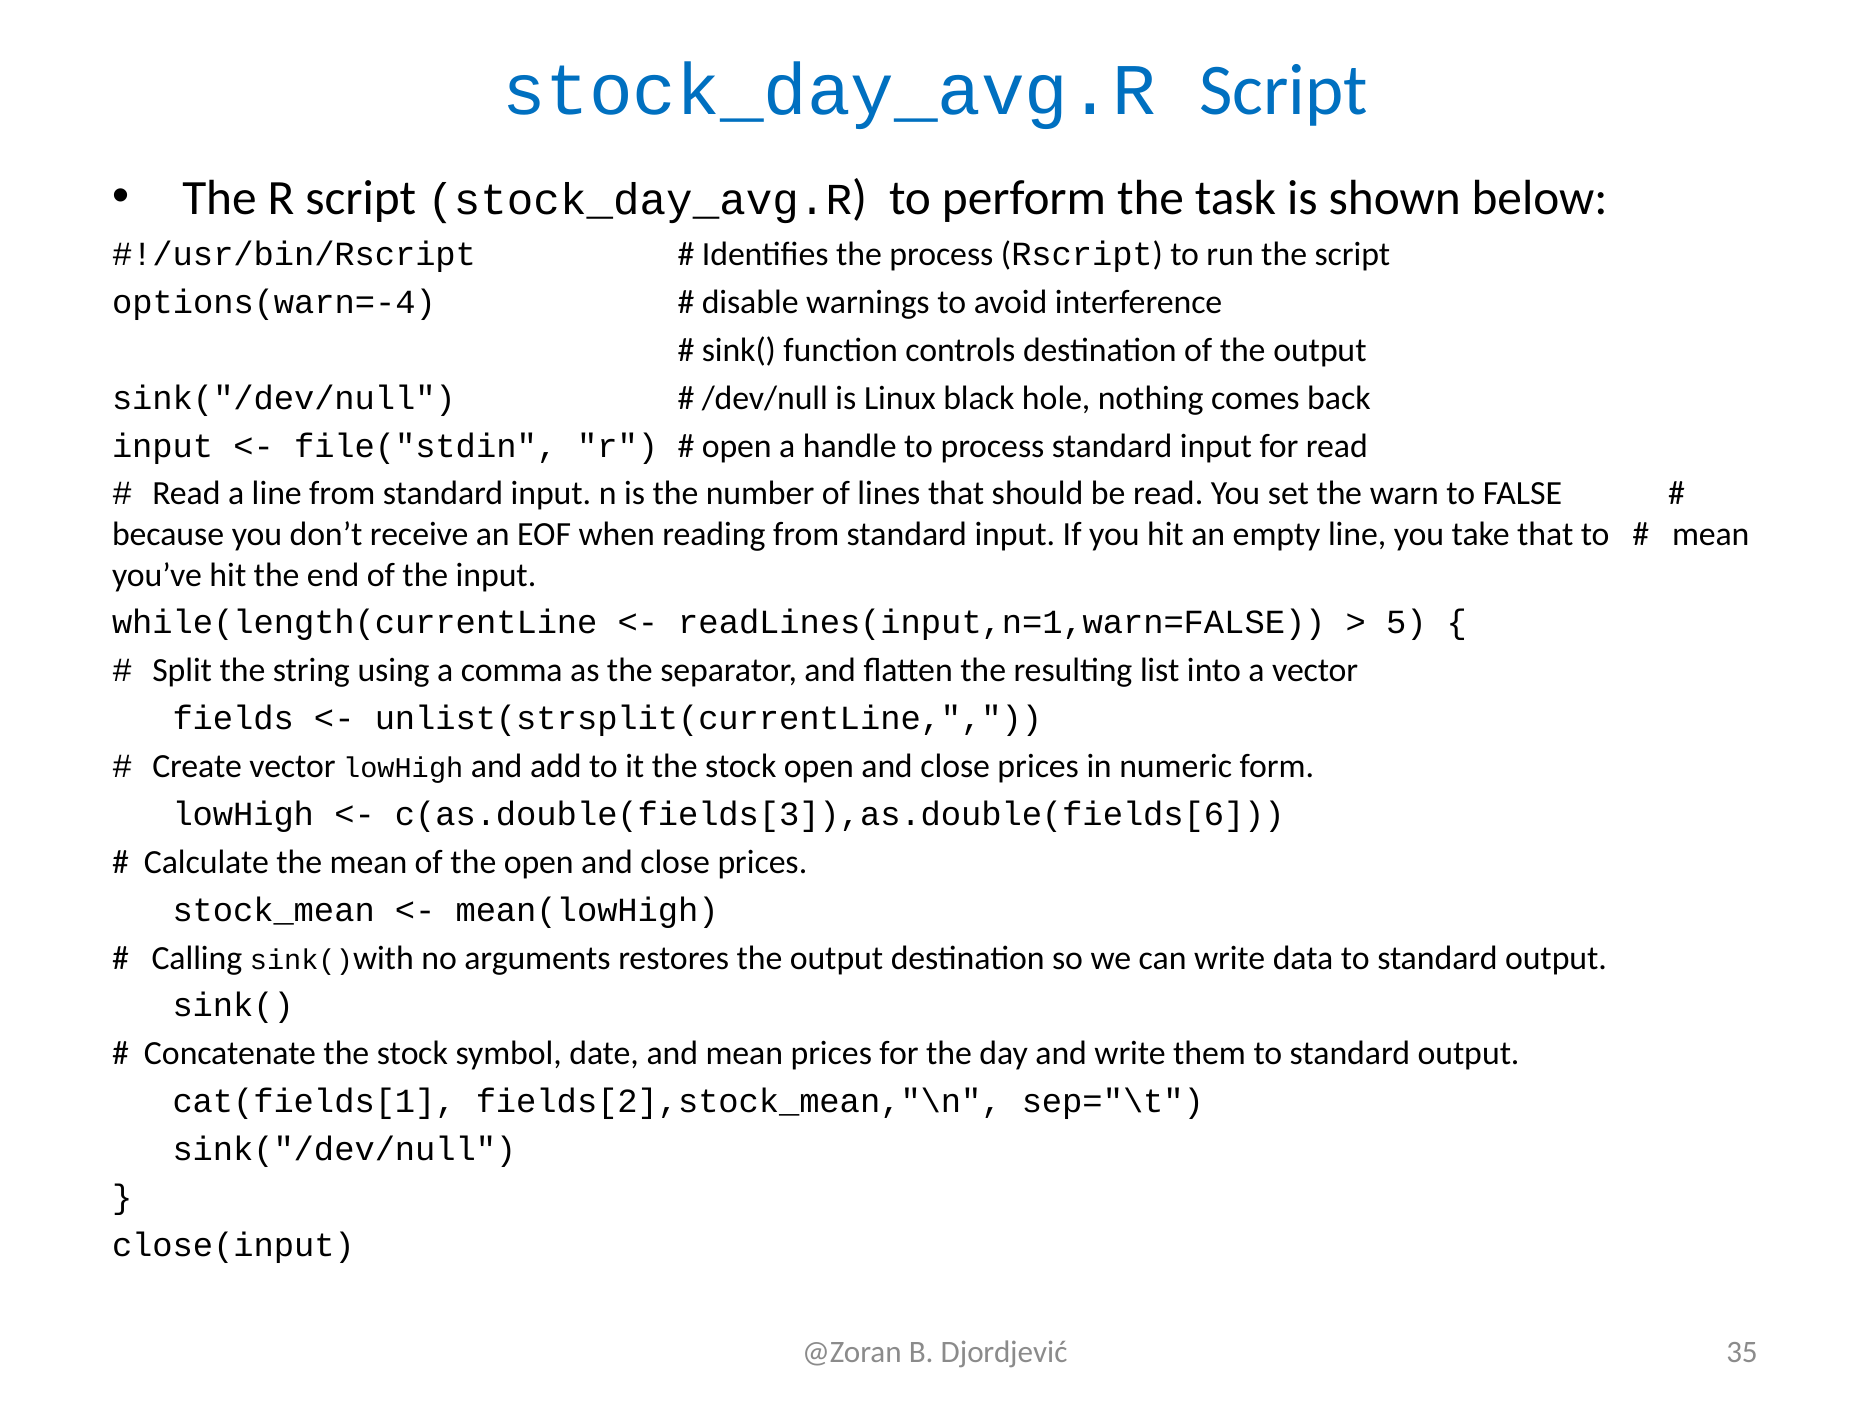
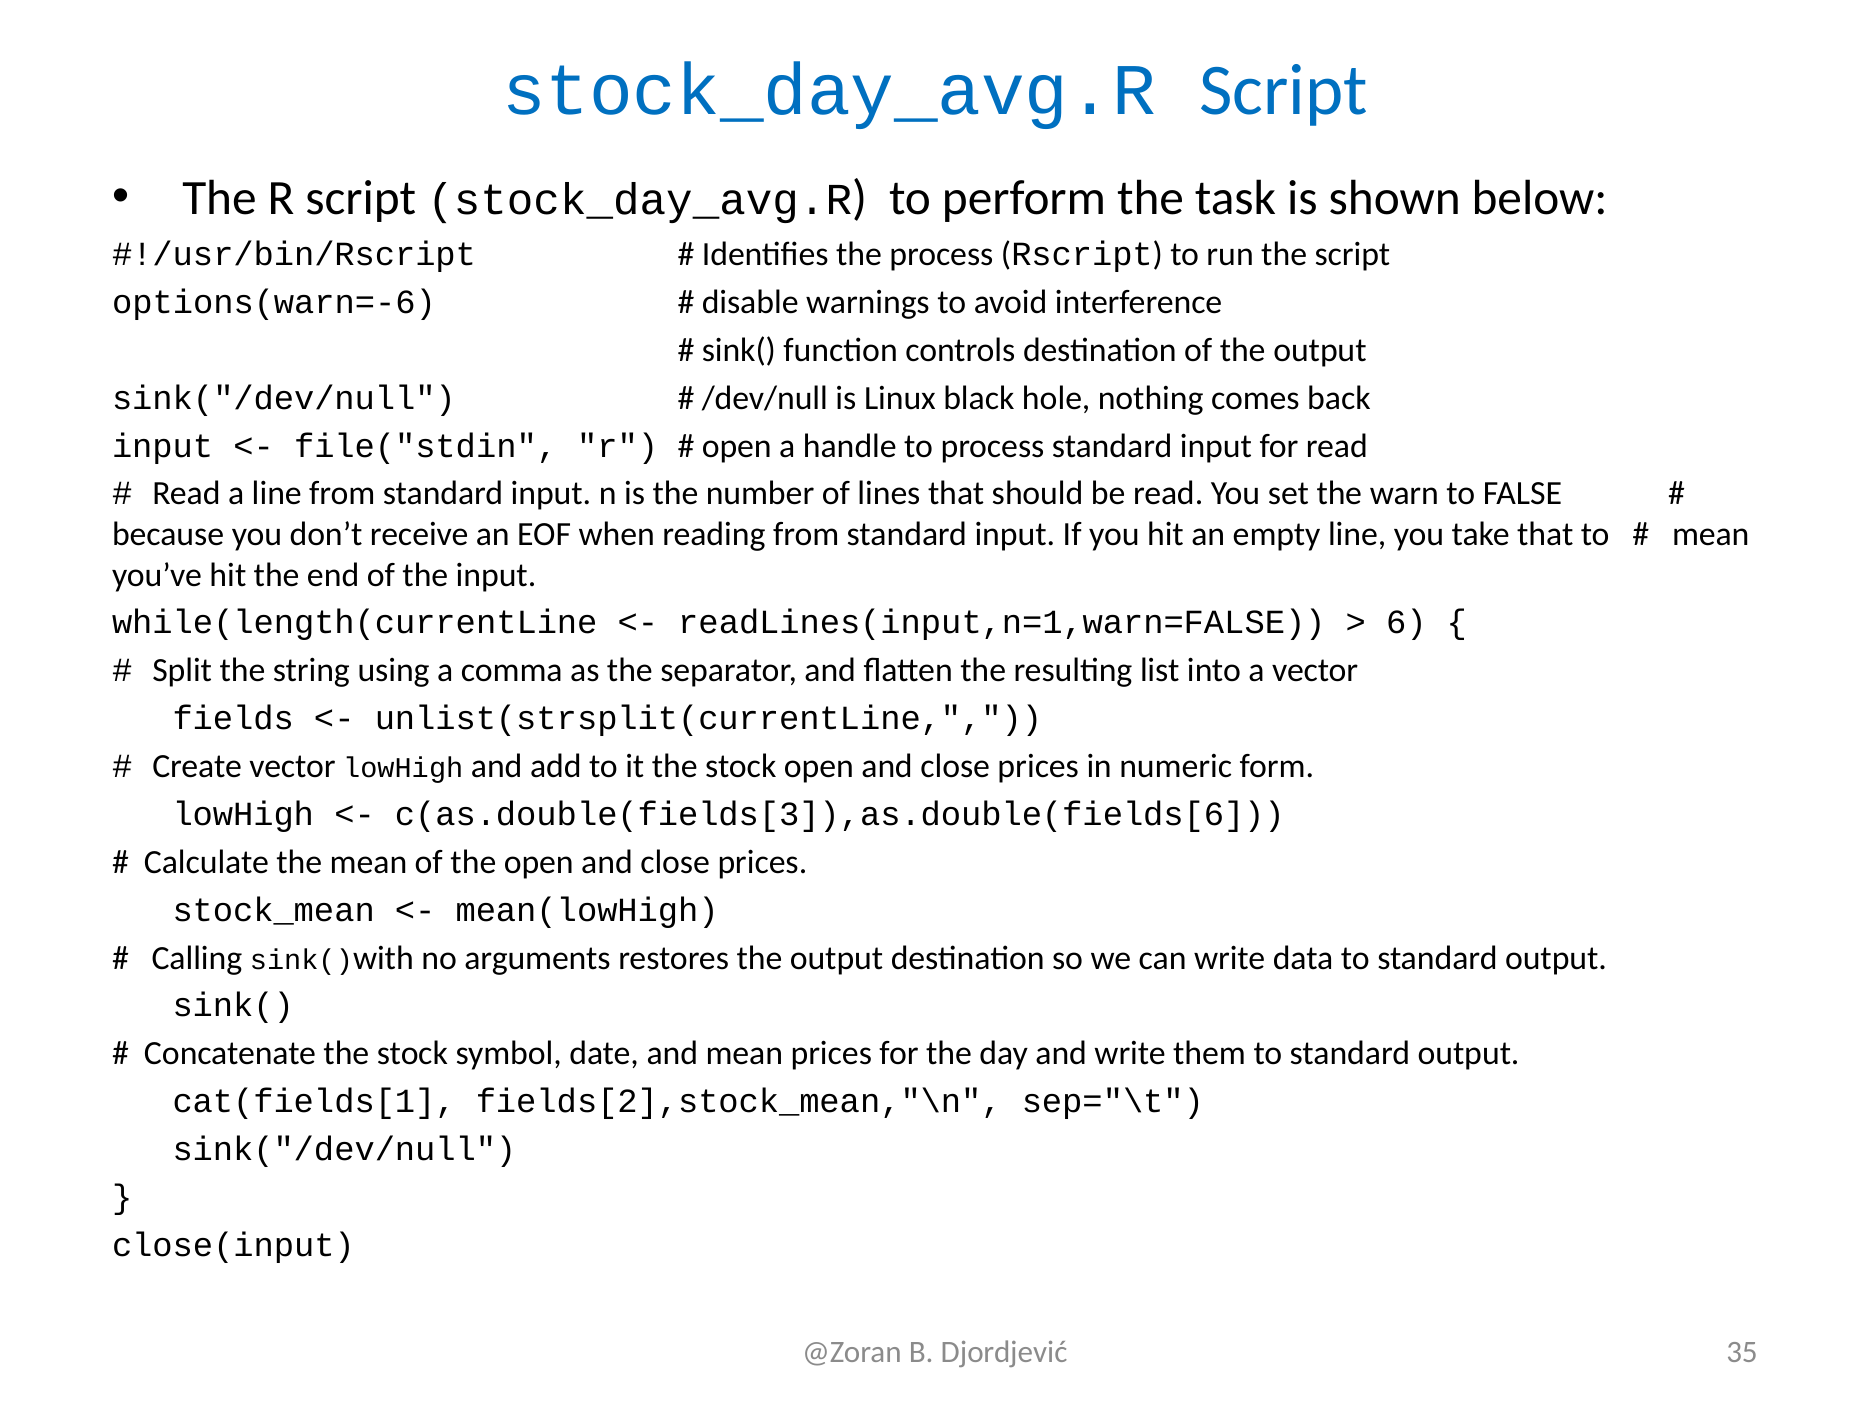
options(warn=-4: options(warn=-4 -> options(warn=-6 (274, 302)
5: 5 -> 6 (1406, 623)
